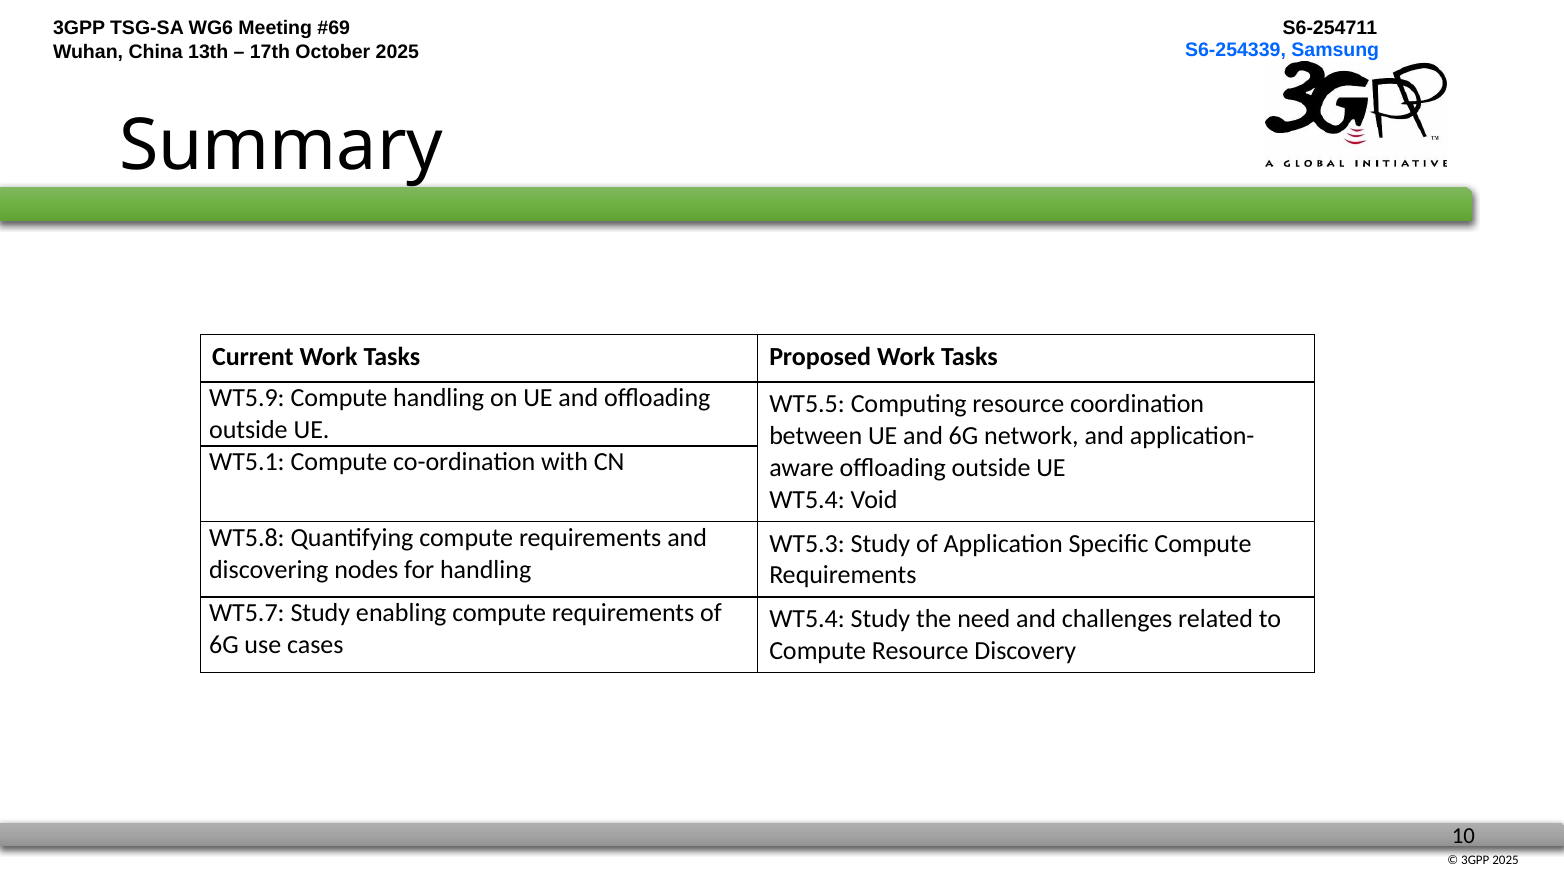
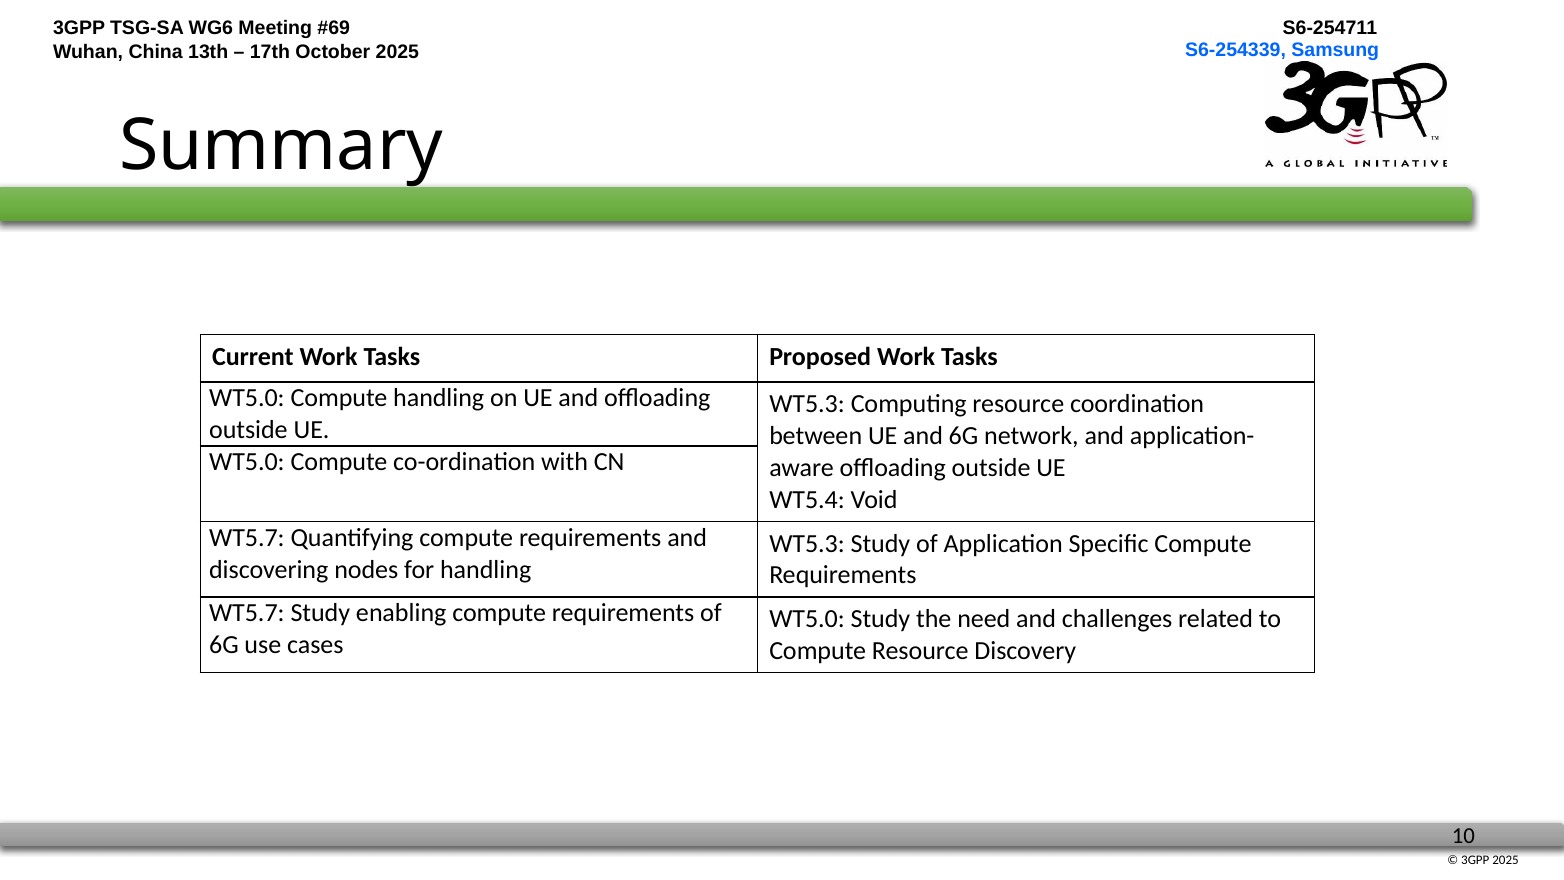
WT5.9: WT5.9 -> WT5.0 (247, 398)
WT5.5: WT5.5 -> WT5.3 (807, 404)
WT5.1: WT5.1 -> WT5.0 (247, 462)
WT5.8: WT5.8 -> WT5.7 (247, 537)
WT5.4: WT5.4 -> WT5.0 (807, 619)
